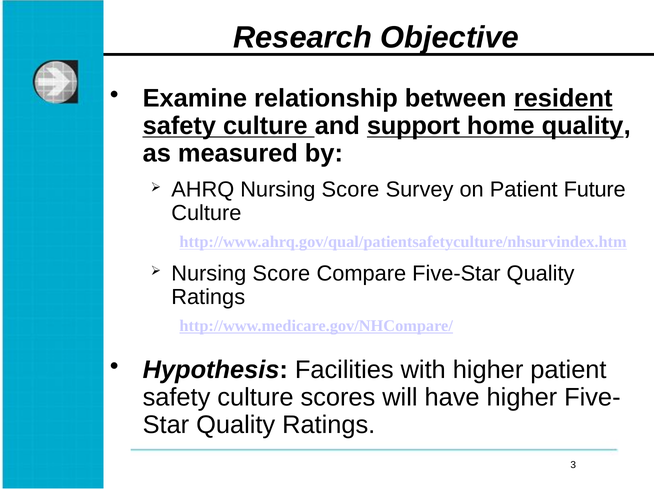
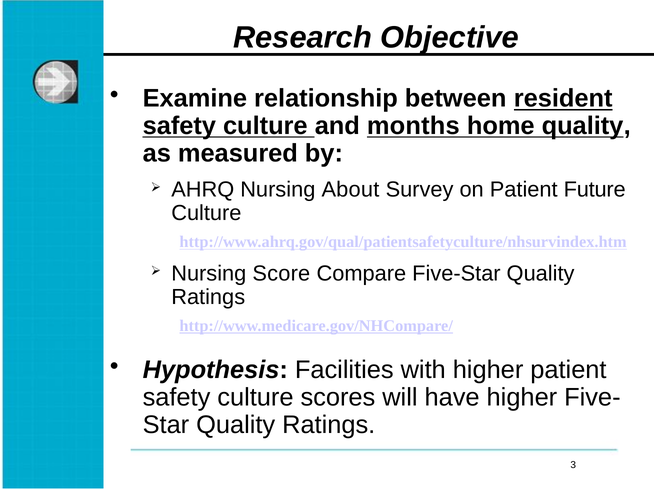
support: support -> months (413, 126)
AHRQ Nursing Score: Score -> About (350, 190)
